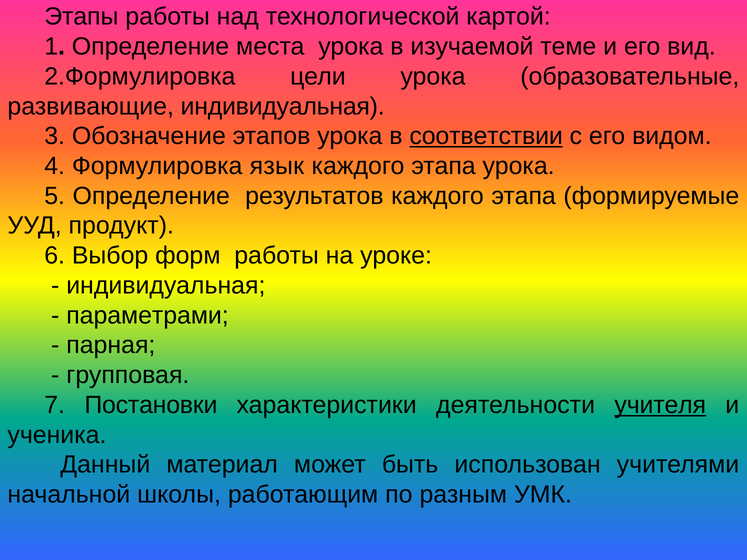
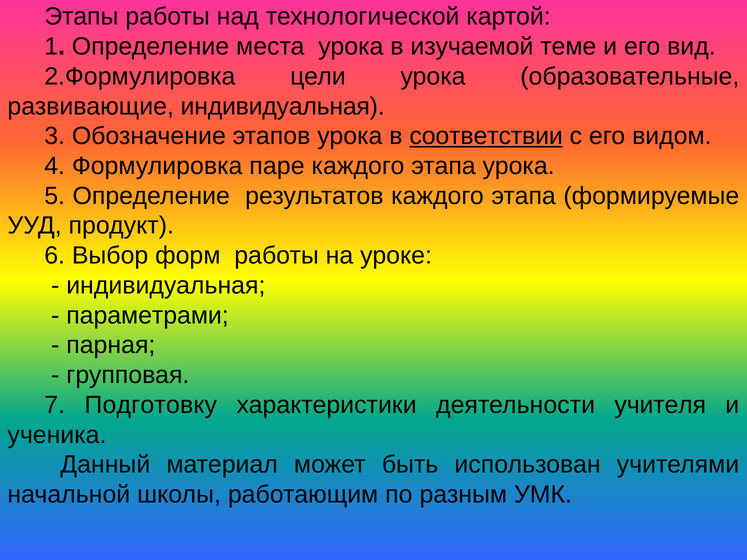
язык: язык -> паре (277, 166)
Постановки: Постановки -> Подготовку (151, 405)
учителя underline: present -> none (660, 405)
